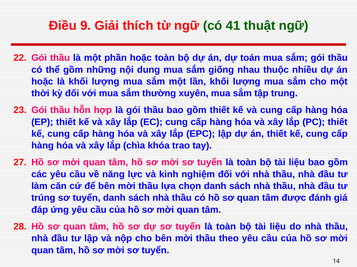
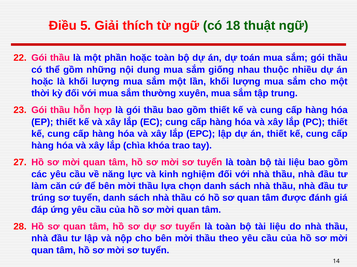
9: 9 -> 5 (86, 26)
41: 41 -> 18 (233, 26)
